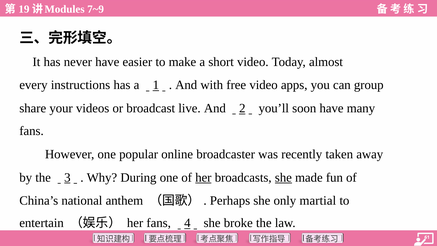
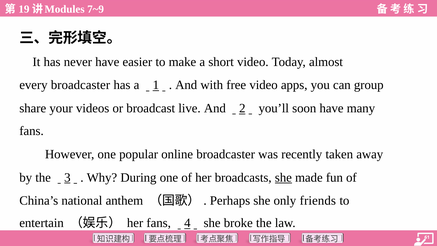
every instructions: instructions -> broadcaster (80, 85)
her underline: present -> none (203, 177)
martial: martial -> friends (318, 201)
